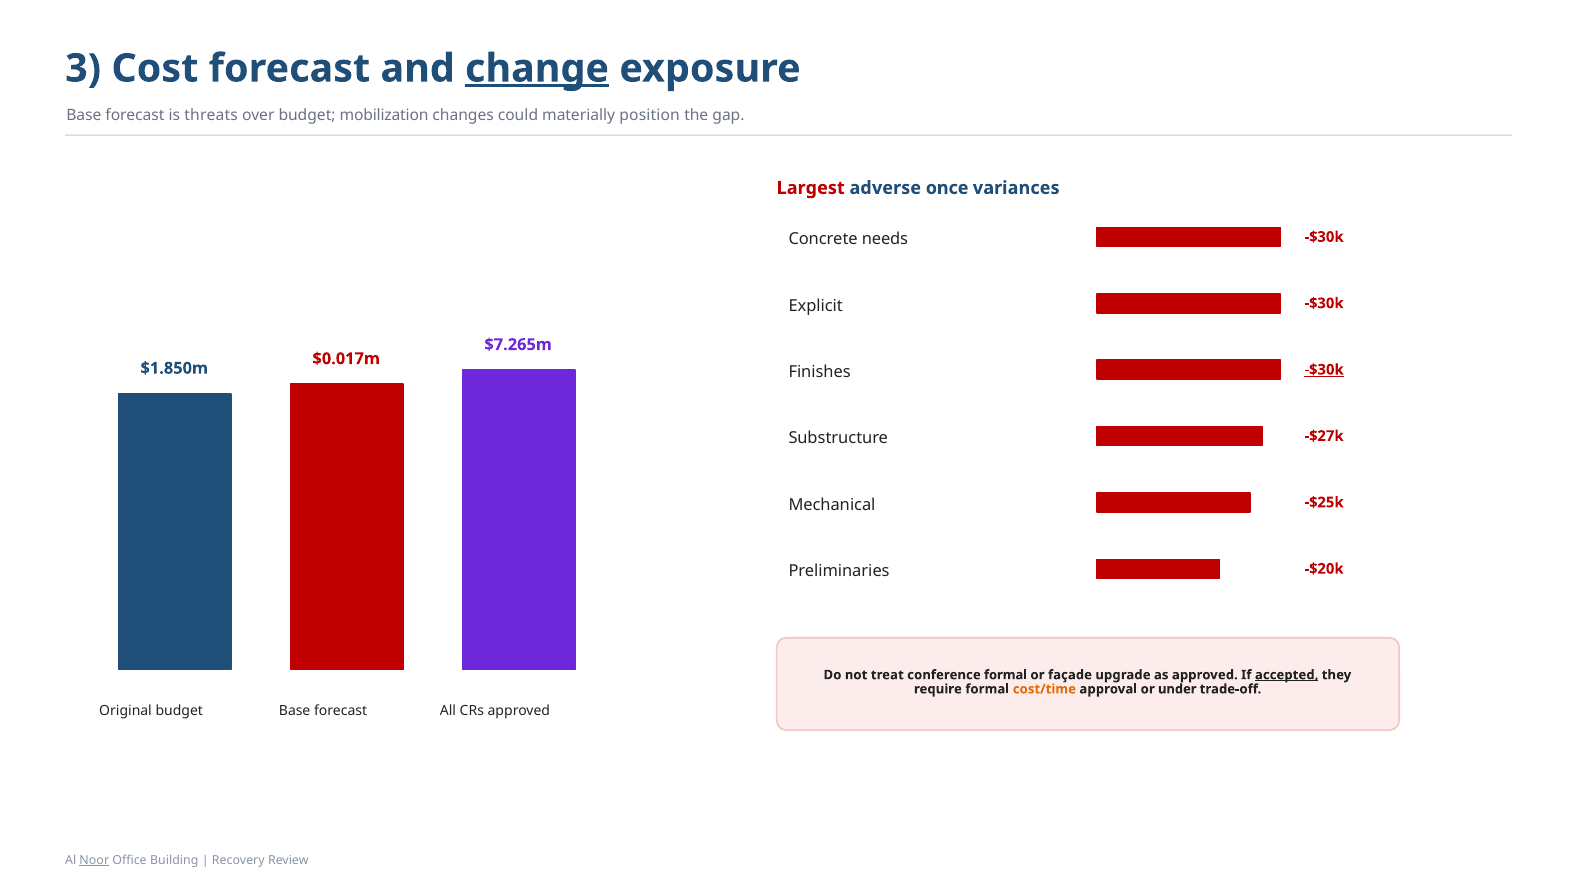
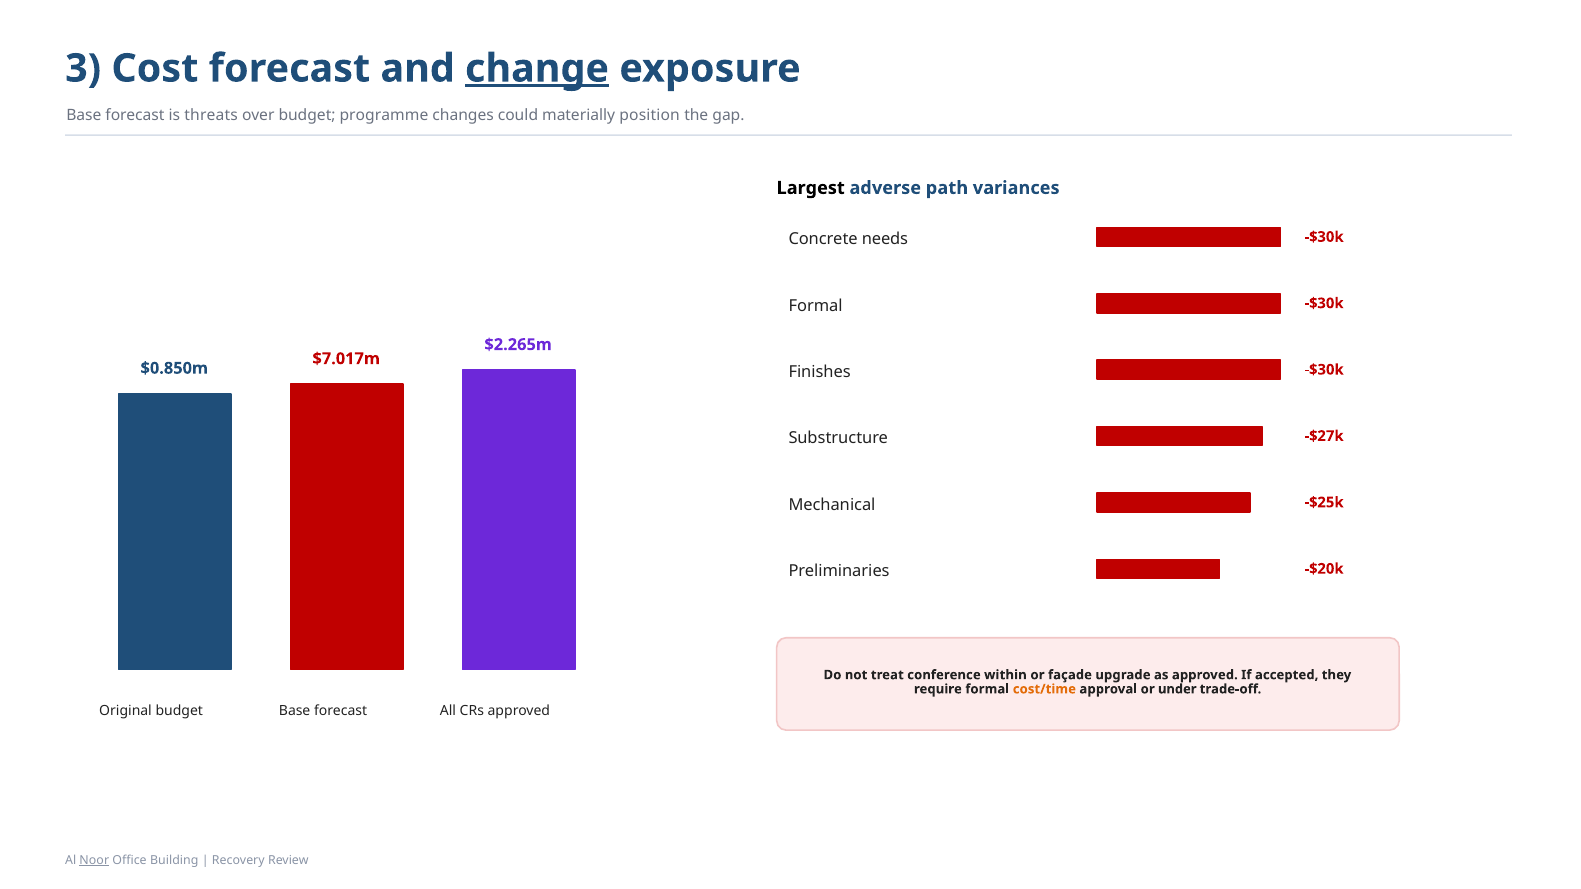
mobilization: mobilization -> programme (384, 115)
Largest colour: red -> black (811, 188)
once: once -> path (947, 188)
Explicit: Explicit -> Formal (816, 306)
$7.265m: $7.265m -> $2.265m (518, 345)
$0.017m: $0.017m -> $7.017m (346, 359)
$1.850m: $1.850m -> $0.850m (174, 368)
-$30k underline: present -> none (1324, 370)
conference formal: formal -> within (1005, 675)
accepted underline: present -> none (1287, 675)
